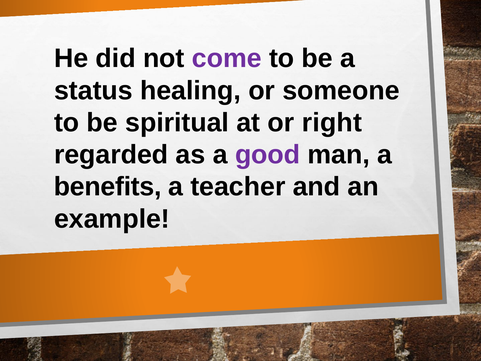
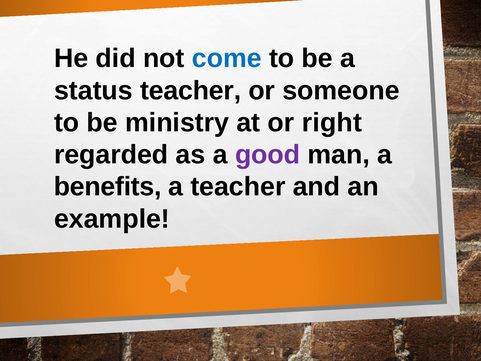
come colour: purple -> blue (227, 58)
status healing: healing -> teacher (191, 91)
spiritual: spiritual -> ministry (177, 123)
